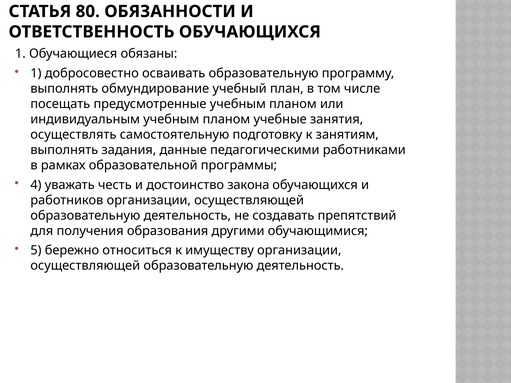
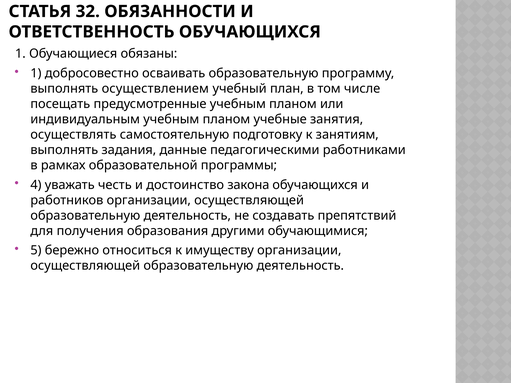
80: 80 -> 32 (88, 11)
обмундирование: обмундирование -> осуществлением (155, 89)
